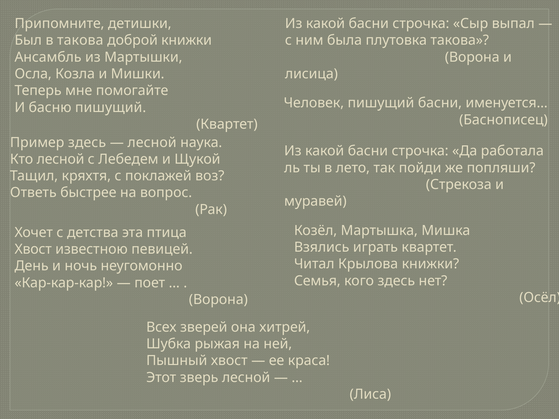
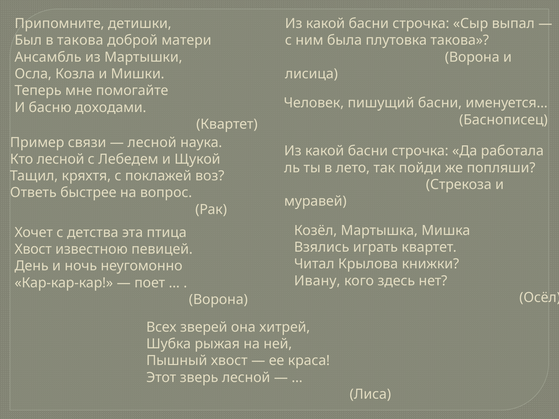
доброй книжки: книжки -> матери (186, 40)
басню пишущий: пишущий -> доходами (111, 107)
Пример здесь: здесь -> связи (87, 142)
Семья: Семья -> Ивану (317, 281)
